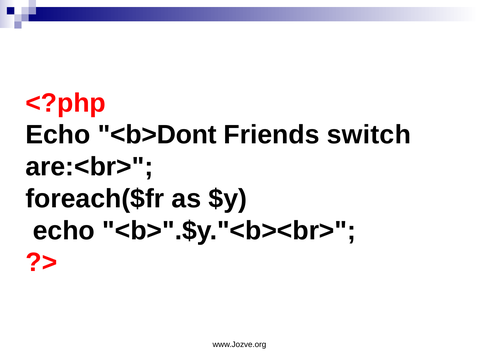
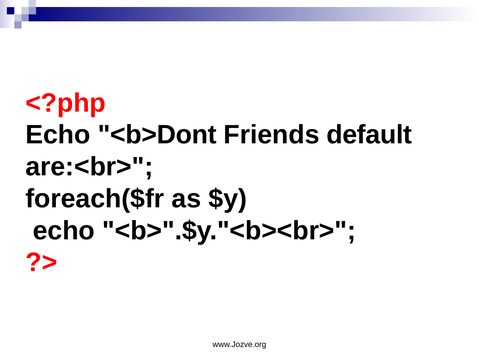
switch: switch -> default (369, 135)
